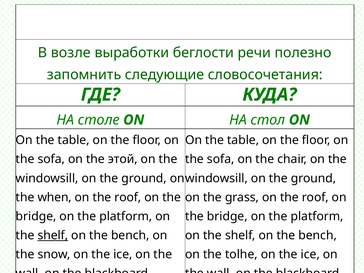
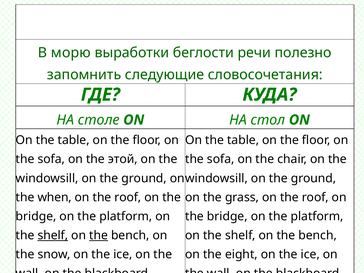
возле: возле -> морю (71, 53)
the underline: none -> present (99, 235)
tolhe: tolhe -> eight (241, 254)
